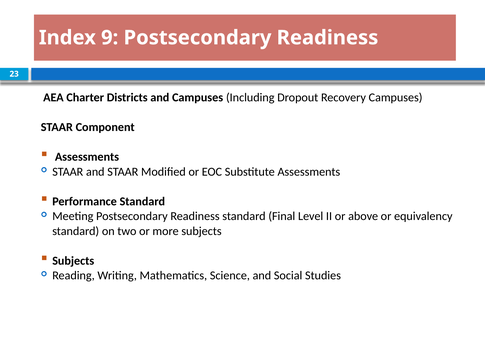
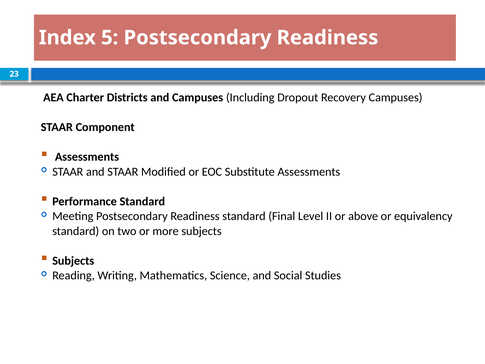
9: 9 -> 5 (110, 38)
